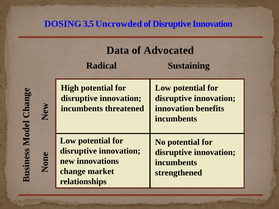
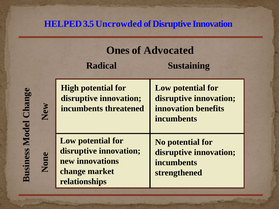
DOSING: DOSING -> HELPED (63, 24)
Data: Data -> Ones (118, 50)
